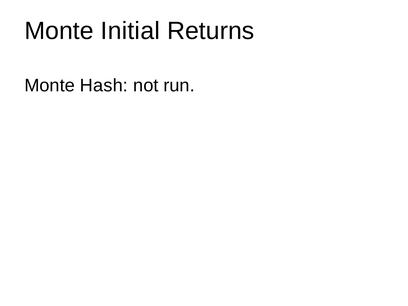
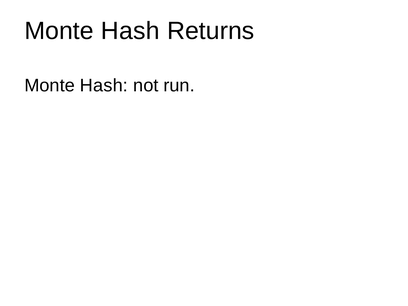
Initial: Initial -> Hash (130, 31)
